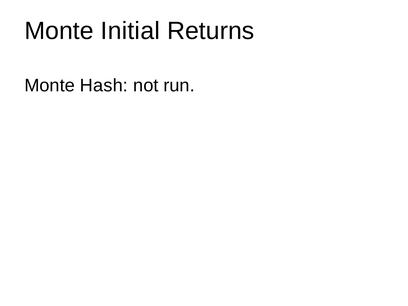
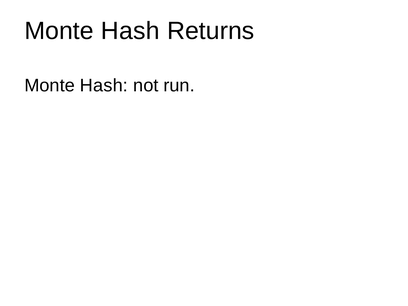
Initial: Initial -> Hash (130, 31)
